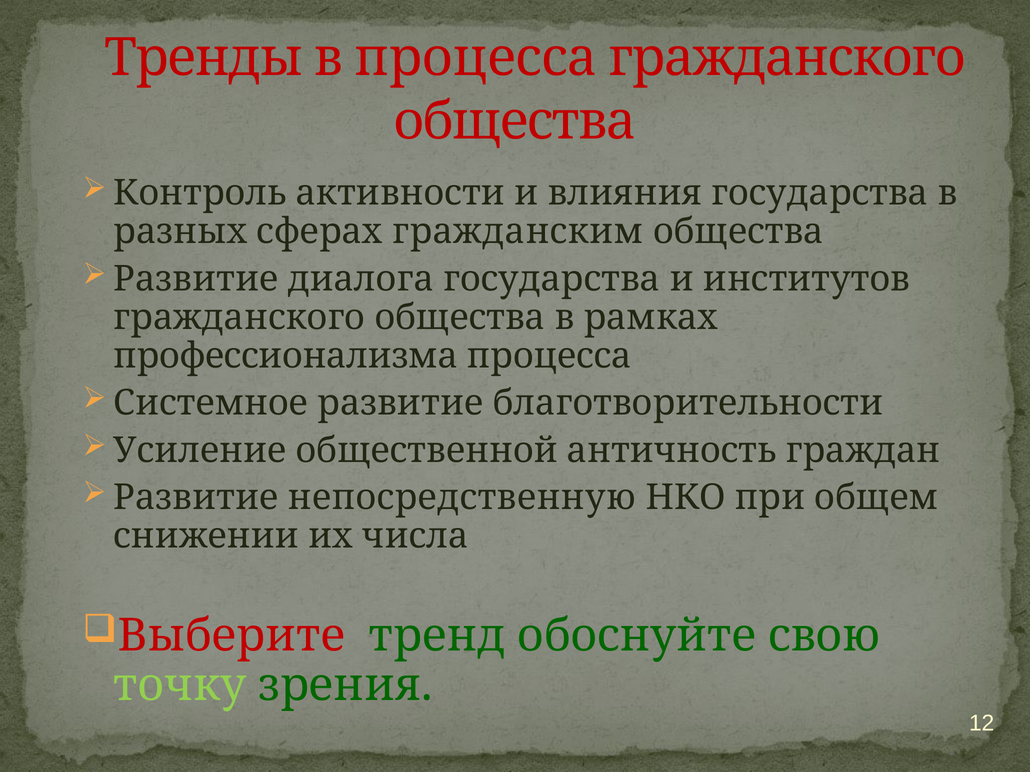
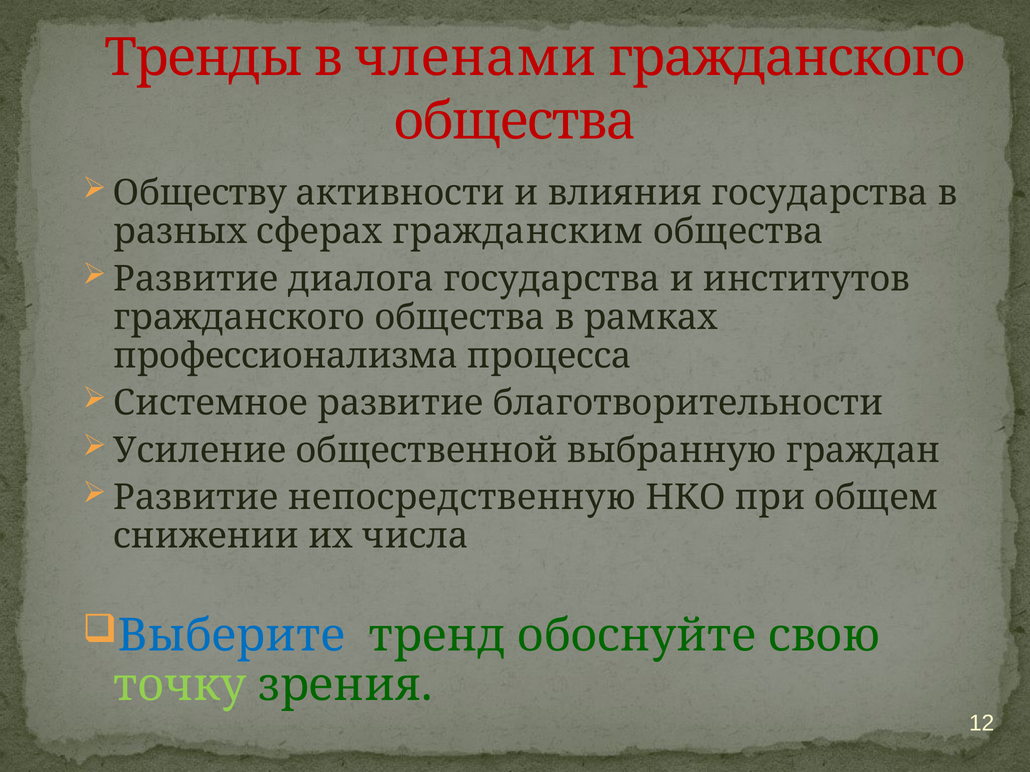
в процесса: процесса -> членами (475, 58)
Контроль: Контроль -> Обществу (200, 193)
античность: античность -> выбранную (672, 451)
Выберите colour: red -> blue (231, 636)
